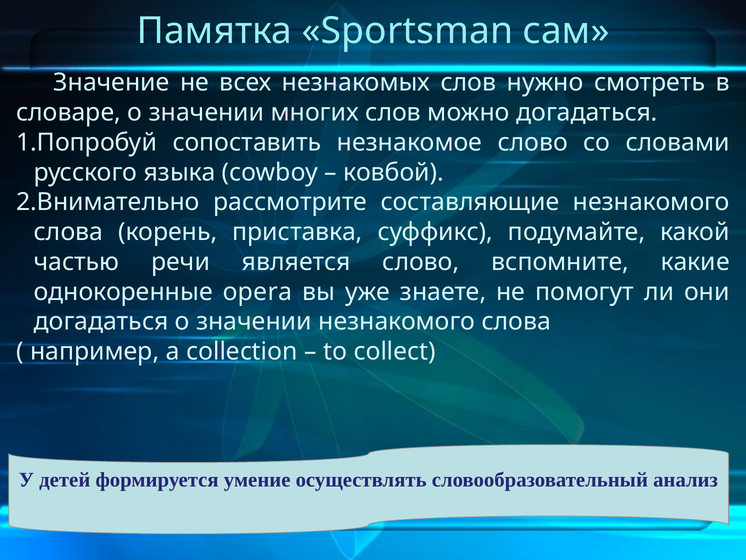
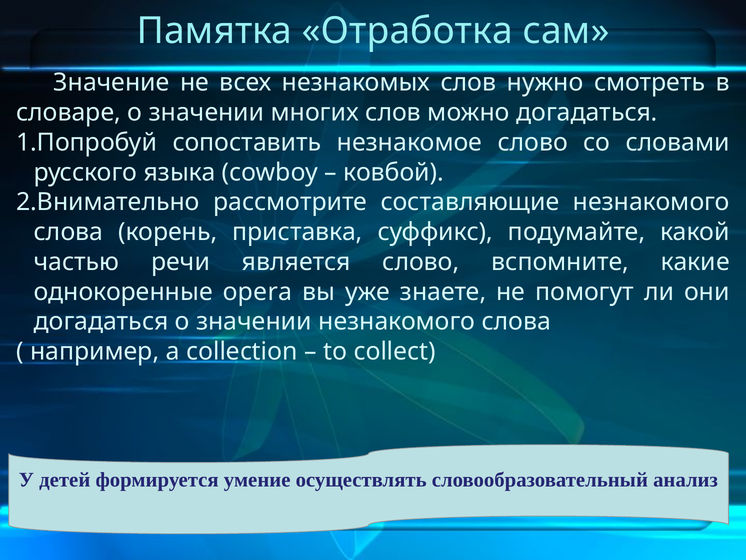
Sportsman: Sportsman -> Отработка (407, 31)
